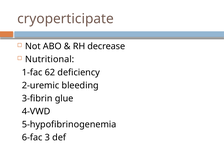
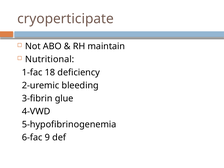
decrease: decrease -> maintain (106, 46)
62: 62 -> 18 (50, 72)
3: 3 -> 9 (47, 137)
